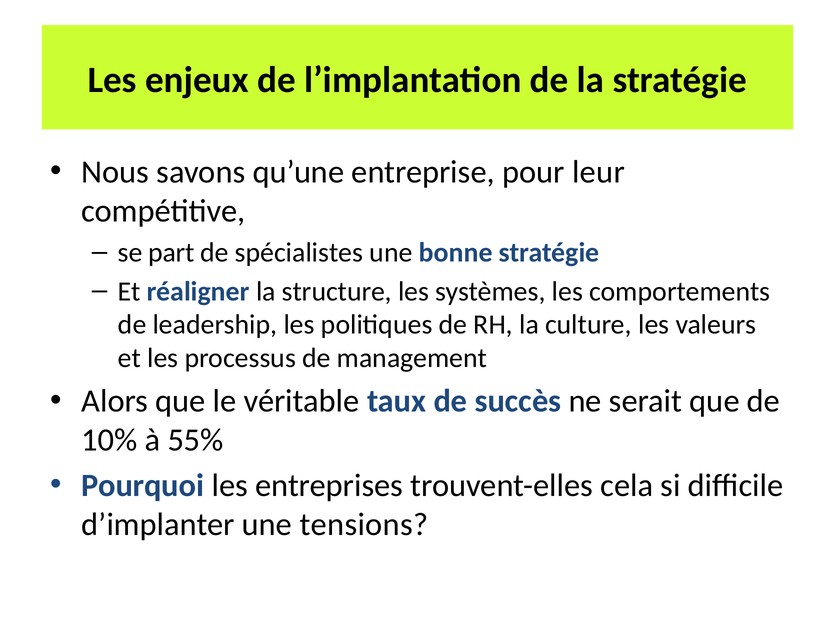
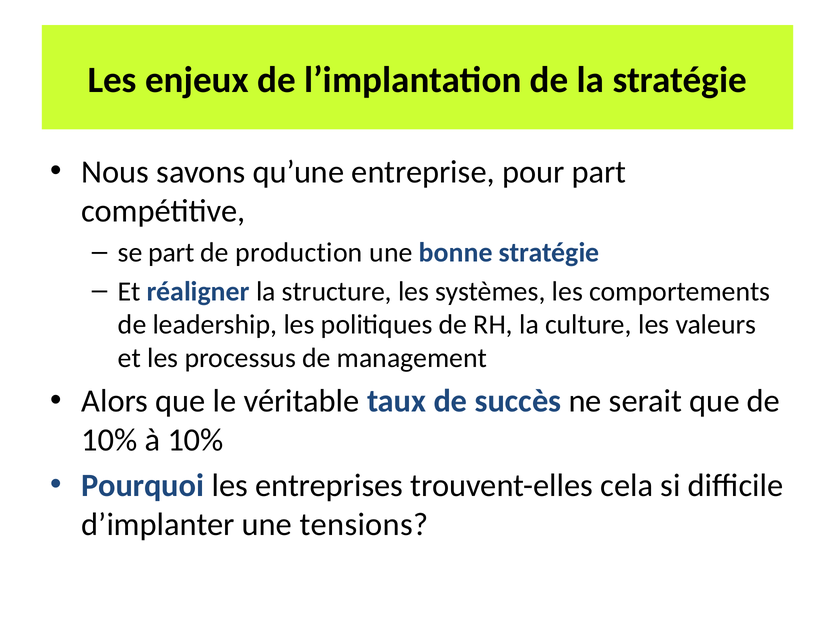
pour leur: leur -> part (599, 172)
spécialistes: spécialistes -> production (299, 252)
à 55%: 55% -> 10% (196, 440)
